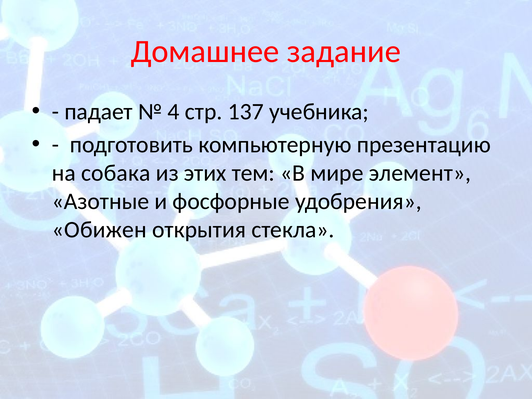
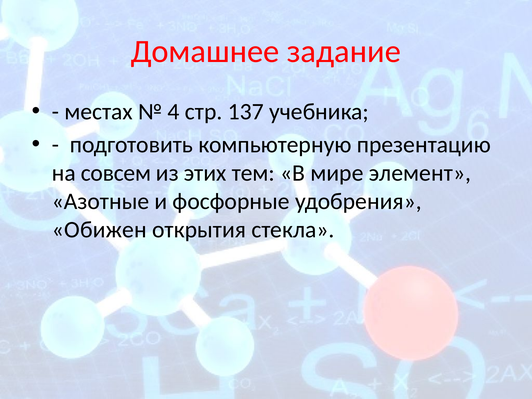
падает: падает -> местах (99, 112)
собака: собака -> совсем (116, 173)
